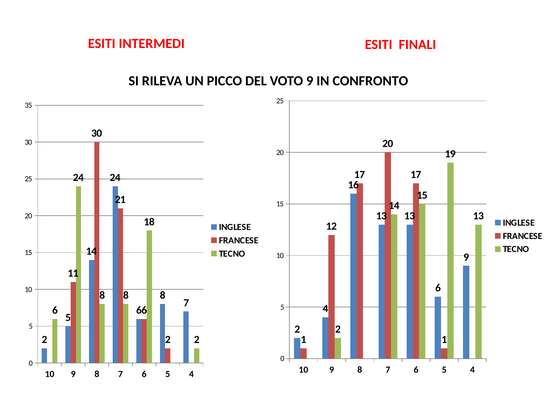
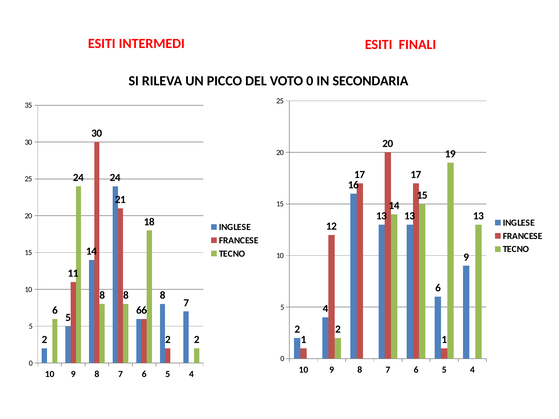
VOTO 9: 9 -> 0 (310, 81)
CONFRONTO: CONFRONTO -> SECONDARIA (370, 81)
